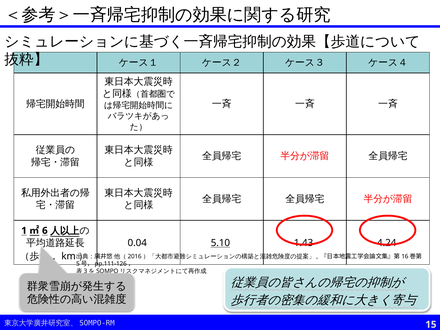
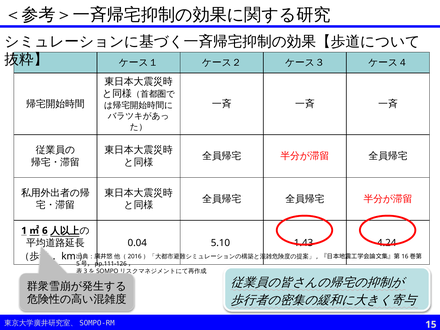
5.10 underline: present -> none (220, 243)
